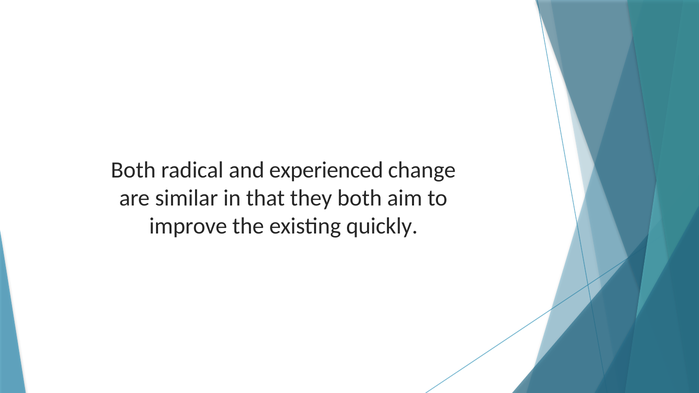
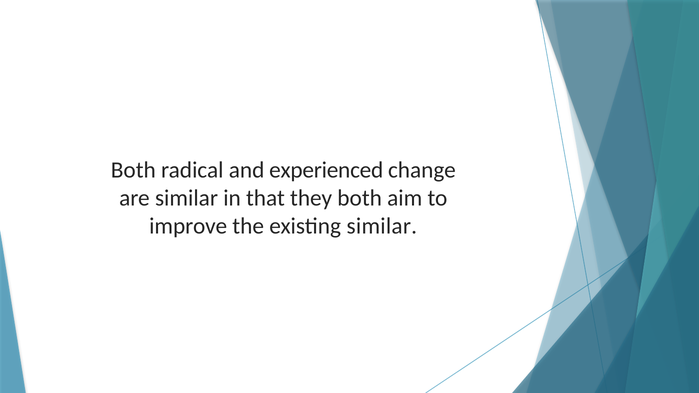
existing quickly: quickly -> similar (382, 226)
